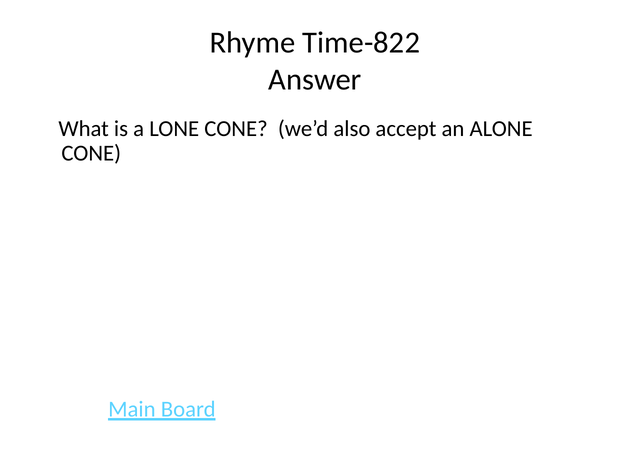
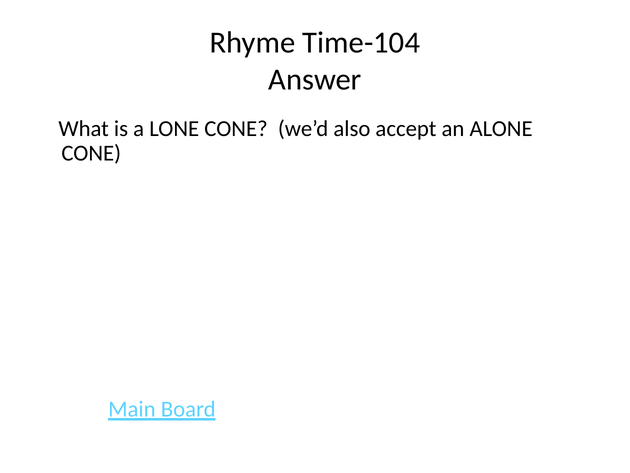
Time-822: Time-822 -> Time-104 (361, 43)
